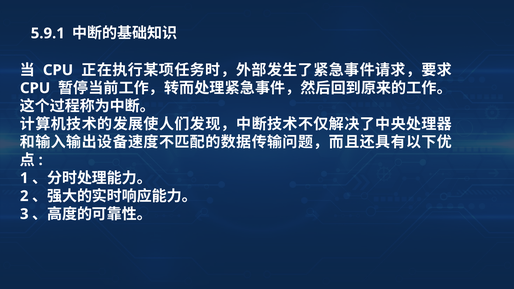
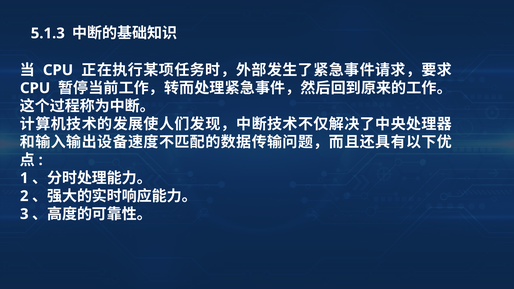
5.9.1: 5.9.1 -> 5.1.3 (48, 33)
